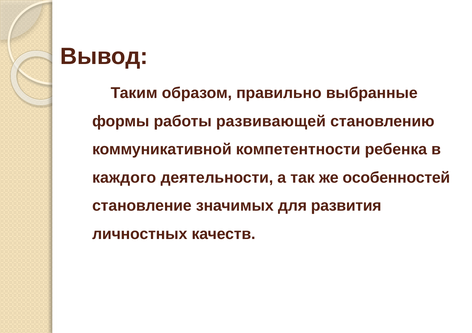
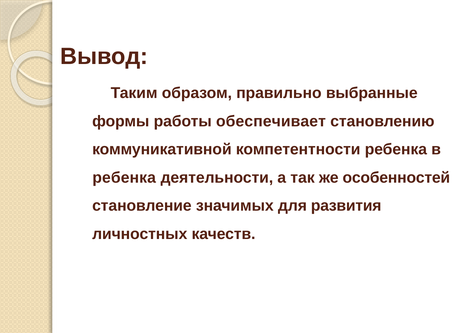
развивающей: развивающей -> обеспечивает (271, 121)
каждого: каждого -> ребенка (124, 178)
